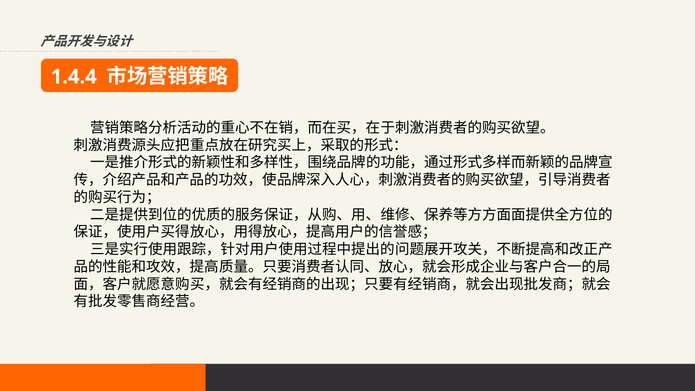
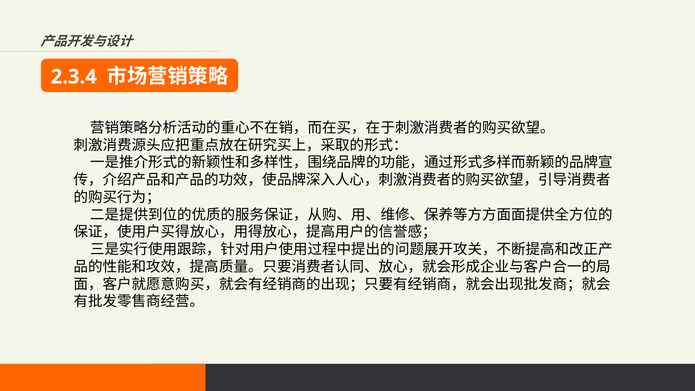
1.4.4: 1.4.4 -> 2.3.4 (74, 77)
